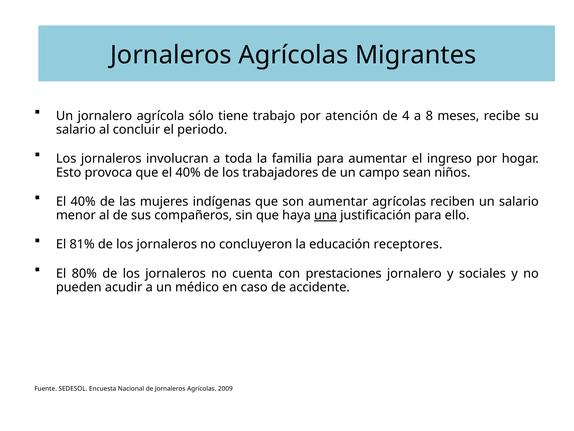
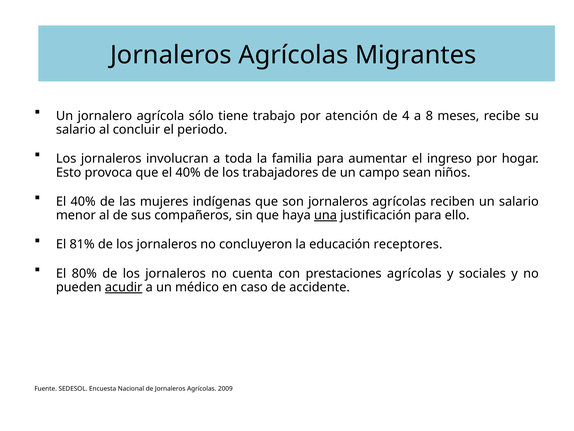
son aumentar: aumentar -> jornaleros (338, 201)
prestaciones jornalero: jornalero -> agrícolas (414, 273)
acudir underline: none -> present (124, 287)
